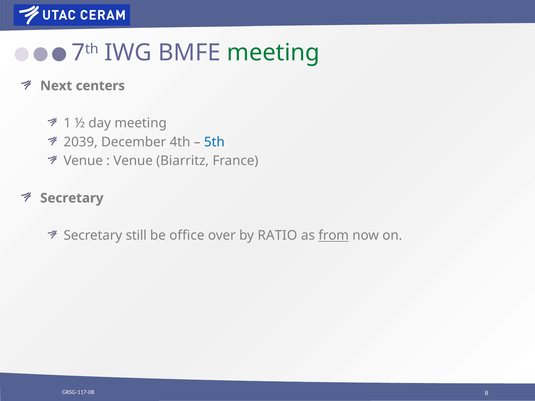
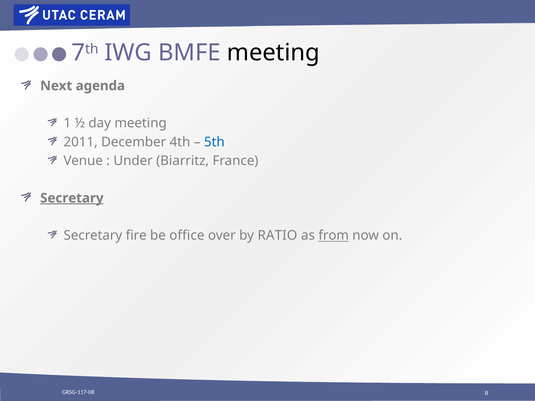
meeting colour: green -> black (273, 53)
centers: centers -> agenda (100, 86)
2039: 2039 -> 2011 (81, 142)
Venue: Venue -> Under (133, 161)
Secretary underline: none -> present (72, 198)
still: still -> fire (136, 236)
